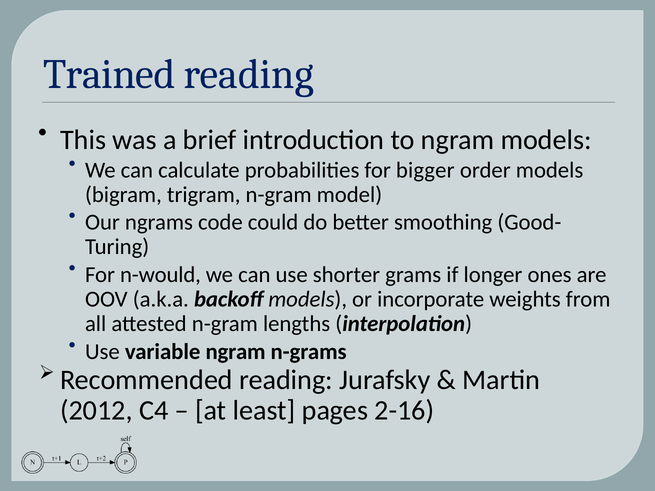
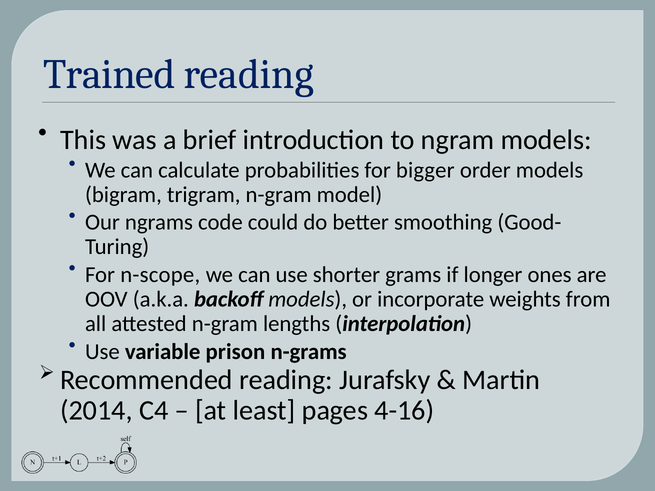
n-would: n-would -> n-scope (160, 275)
variable ngram: ngram -> prison (235, 352)
2012: 2012 -> 2014 (96, 410)
2-16: 2-16 -> 4-16 (404, 410)
